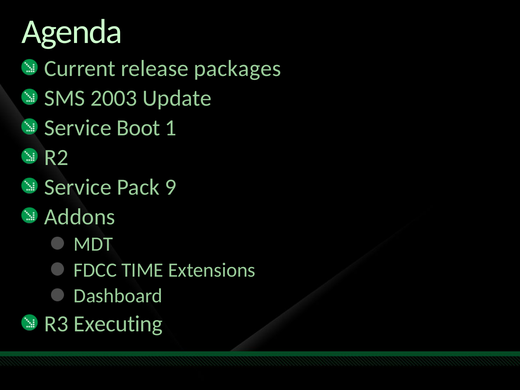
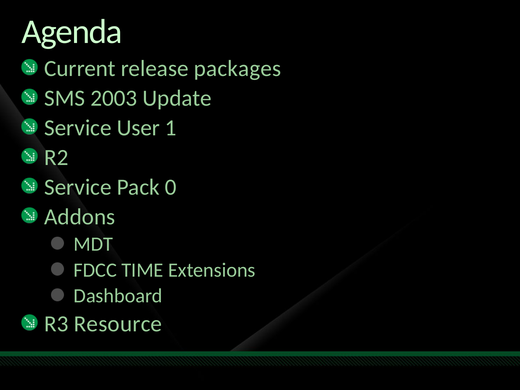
Boot: Boot -> User (138, 128)
9: 9 -> 0 (171, 187)
Executing: Executing -> Resource (118, 324)
